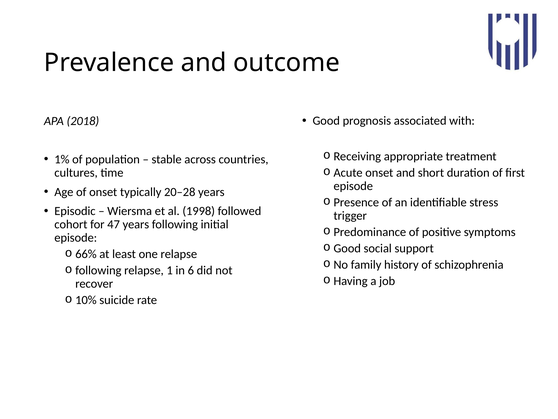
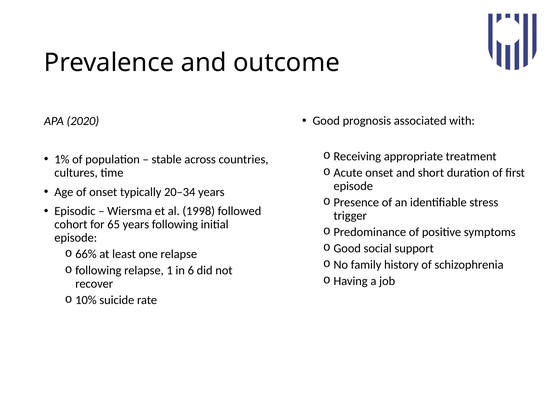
2018: 2018 -> 2020 (83, 121)
20–28: 20–28 -> 20–34 (180, 192)
47: 47 -> 65 (114, 224)
